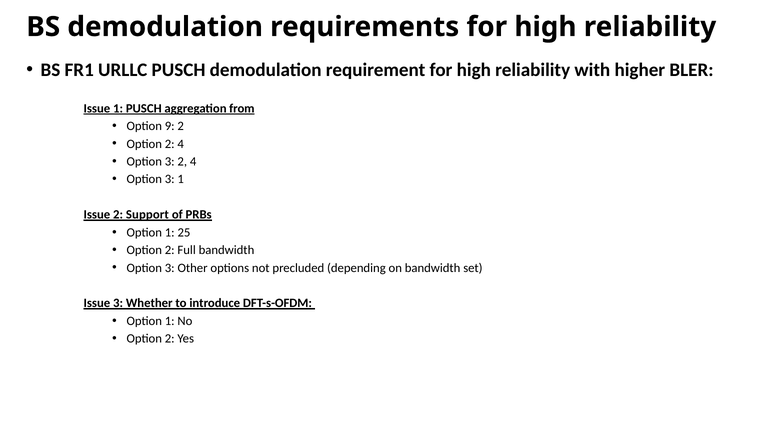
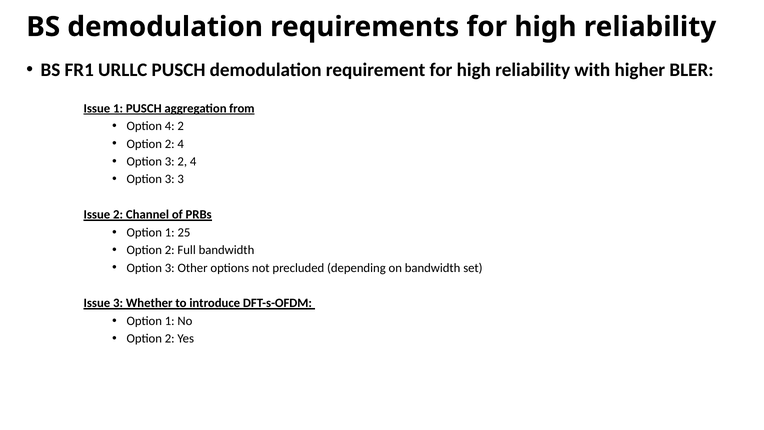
Option 9: 9 -> 4 (170, 126)
3 1: 1 -> 3 (181, 179)
Support: Support -> Channel (147, 215)
